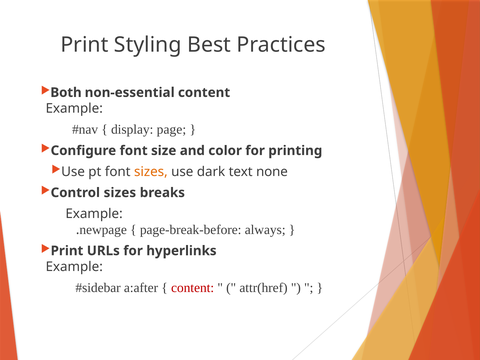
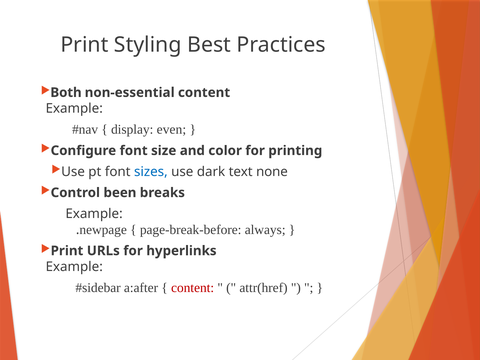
page: page -> even (171, 130)
sizes colour: orange -> blue (151, 172)
Control sizes: sizes -> been (120, 193)
